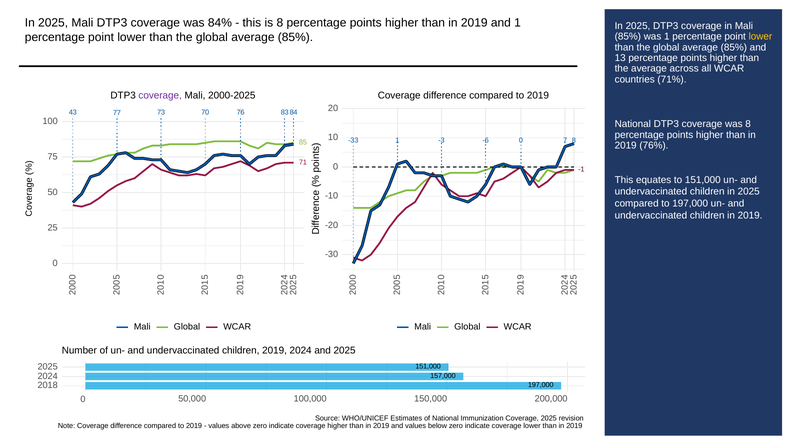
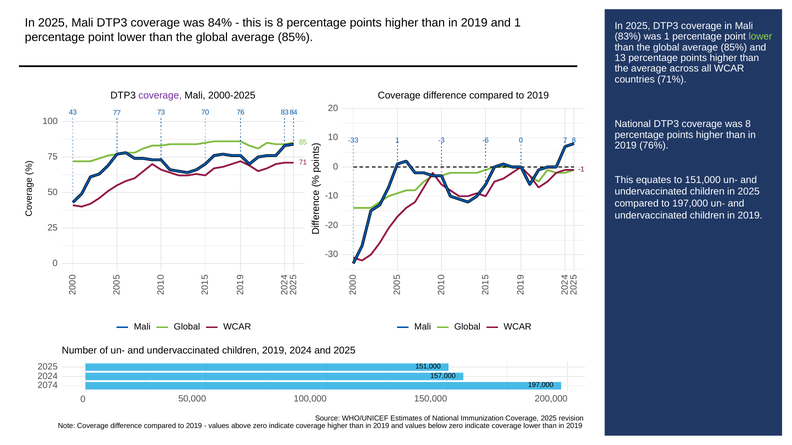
85%: 85% -> 83% (628, 37)
lower colour: yellow -> light green (760, 37)
2018: 2018 -> 2074 (48, 386)
